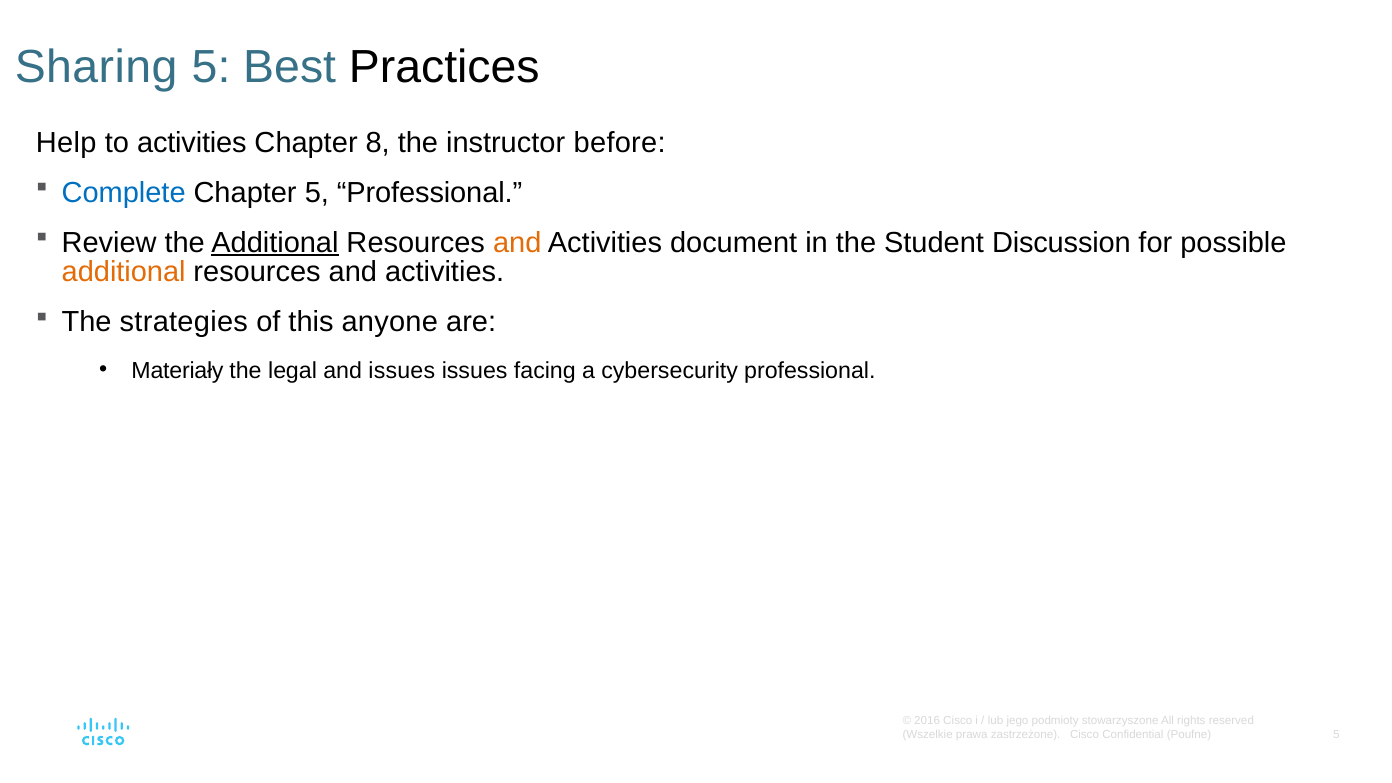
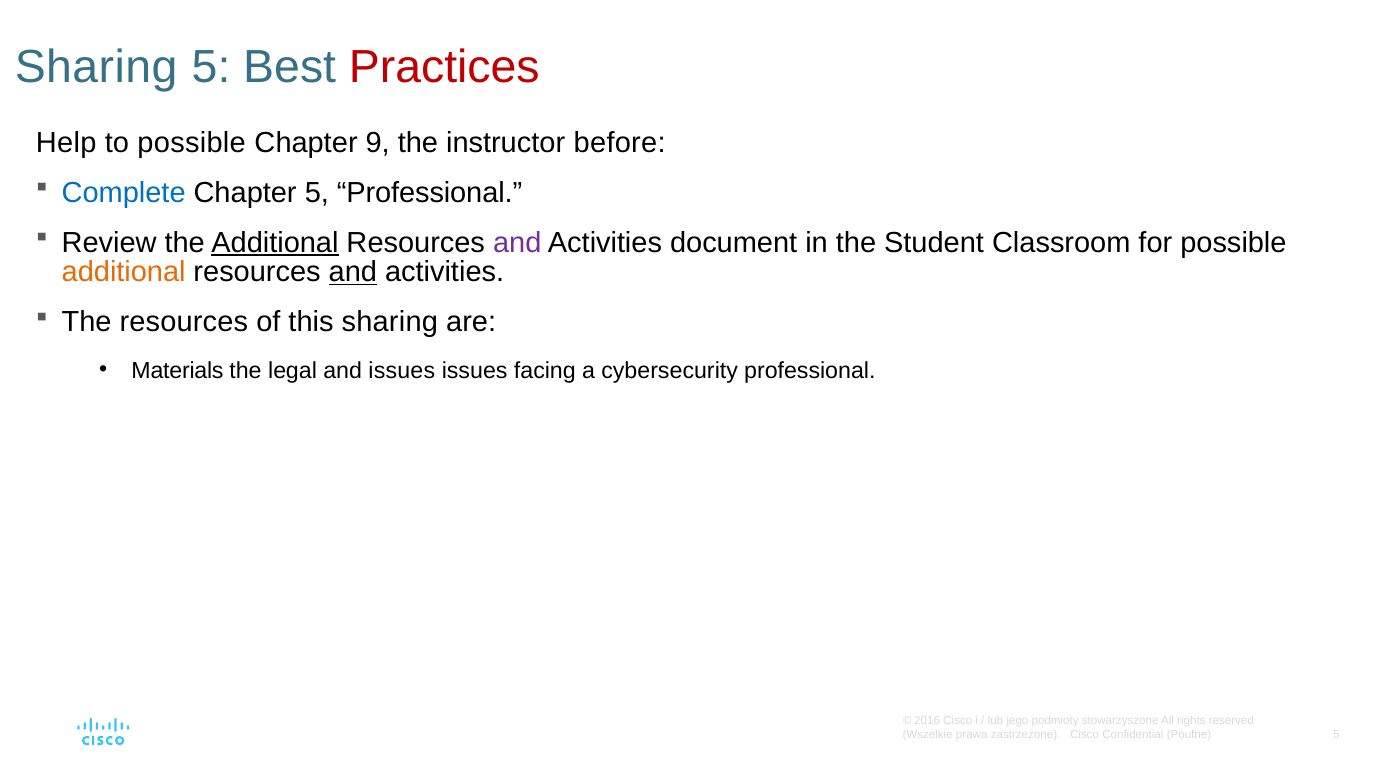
Practices colour: black -> red (444, 67)
to activities: activities -> possible (192, 143)
8: 8 -> 9 (378, 143)
and colour: orange -> purple (517, 243)
Discussion: Discussion -> Classroom (1061, 243)
and underline: none -> present (353, 272)
The strategies: strategies -> resources (184, 322)
this anyone: anyone -> sharing (390, 322)
Materiały: Materiały -> Materials (178, 370)
